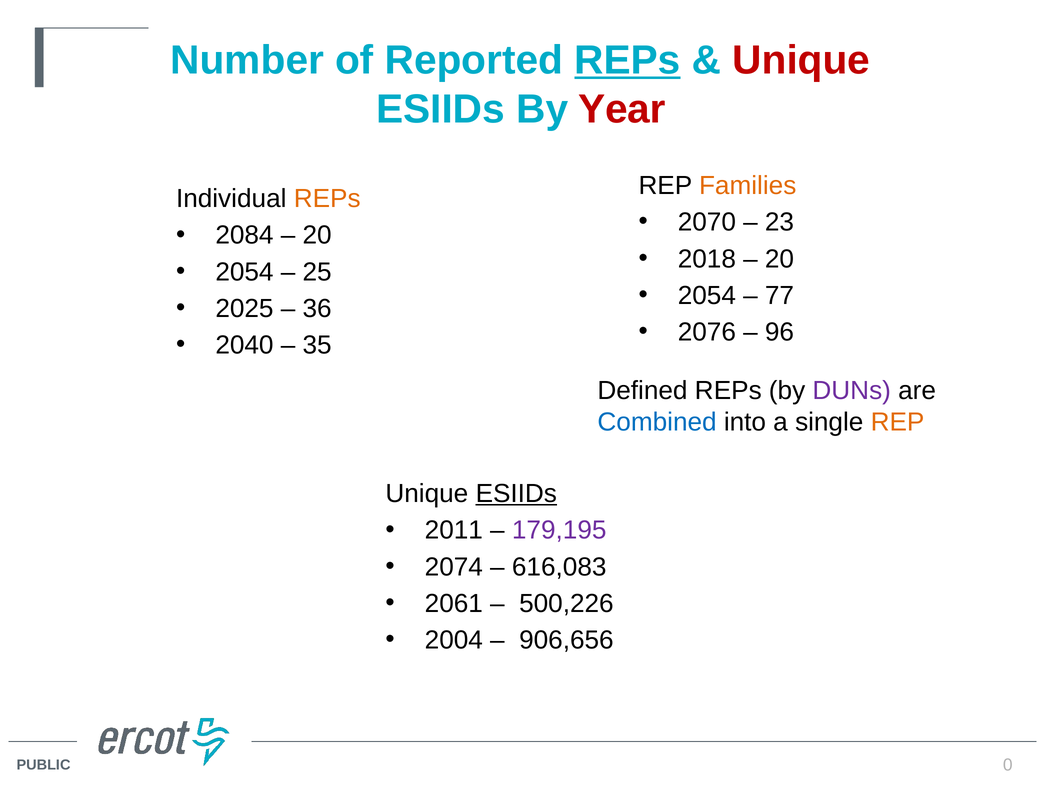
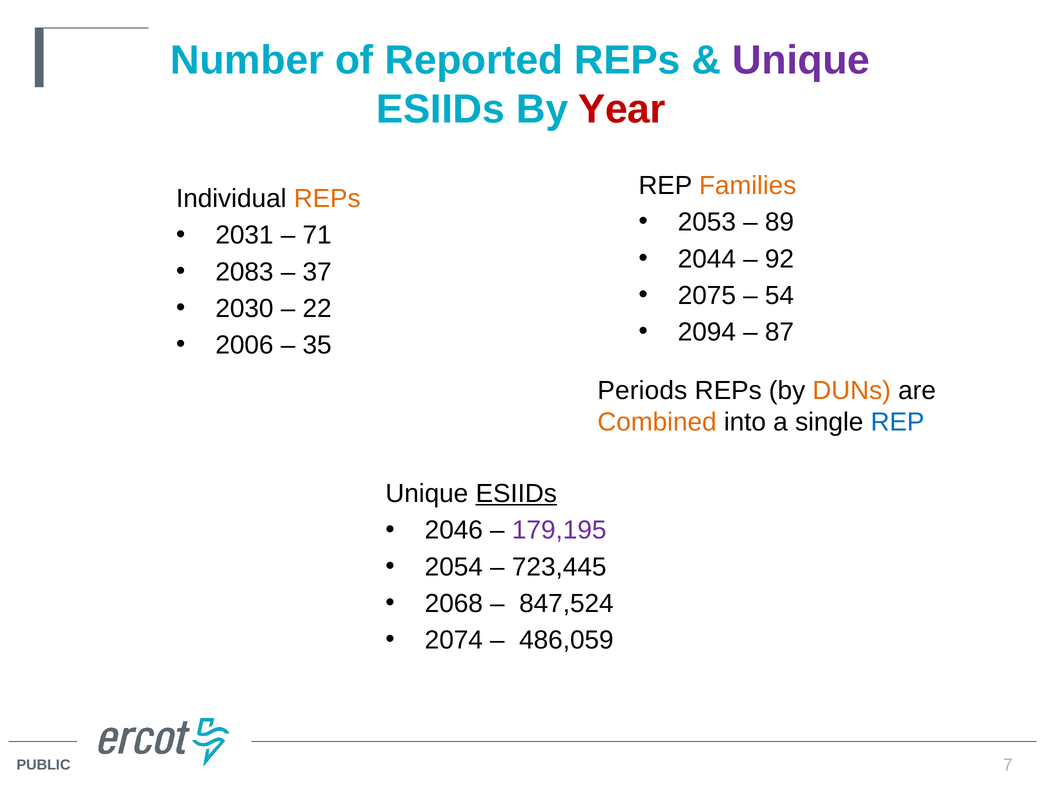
REPs underline: present -> none (627, 60)
Unique colour: red -> purple (801, 60)
2070: 2070 -> 2053 (707, 222)
23: 23 -> 89 (779, 222)
2084: 2084 -> 2031 (244, 235)
20: 20 -> 71 (317, 235)
2018: 2018 -> 2044 (707, 259)
20: 20 -> 92 (779, 259)
2054: 2054 -> 2083 (244, 272)
25: 25 -> 37 (317, 272)
2054: 2054 -> 2075 (707, 296)
77: 77 -> 54 (779, 296)
2025: 2025 -> 2030 (244, 309)
36: 36 -> 22 (317, 309)
2076: 2076 -> 2094 (707, 332)
96: 96 -> 87 (779, 332)
2040: 2040 -> 2006 (244, 345)
Defined: Defined -> Periods (642, 391)
DUNs colour: purple -> orange (852, 391)
Combined colour: blue -> orange (657, 422)
REP colour: orange -> blue (898, 422)
2011: 2011 -> 2046 (454, 530)
2074: 2074 -> 2054 (454, 567)
616,083: 616,083 -> 723,445 (559, 567)
2061: 2061 -> 2068 (454, 604)
500,226: 500,226 -> 847,524 (566, 604)
2004: 2004 -> 2074 (454, 640)
906,656: 906,656 -> 486,059 (566, 640)
0: 0 -> 7 (1008, 765)
